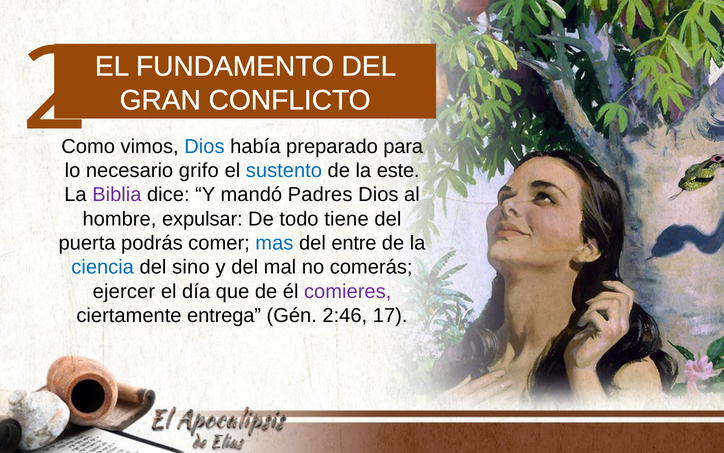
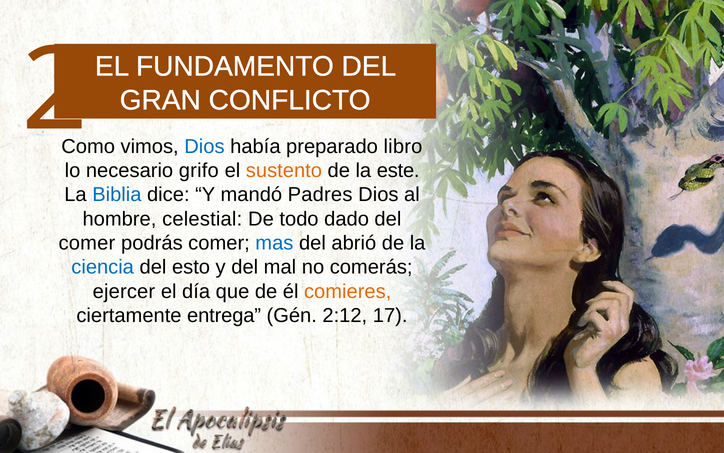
para: para -> libro (403, 146)
sustento colour: blue -> orange (284, 170)
Biblia colour: purple -> blue (117, 195)
expulsar: expulsar -> celestial (202, 219)
tiene: tiene -> dado (347, 219)
puerta: puerta -> comer (87, 243)
entre: entre -> abrió (354, 243)
sino: sino -> esto (191, 267)
comieres colour: purple -> orange (348, 291)
2:46: 2:46 -> 2:12 (345, 315)
